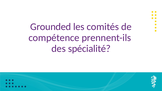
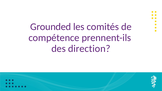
spécialité: spécialité -> direction (89, 49)
